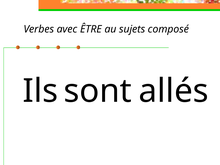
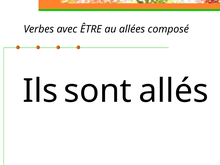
sujets: sujets -> allées (132, 29)
